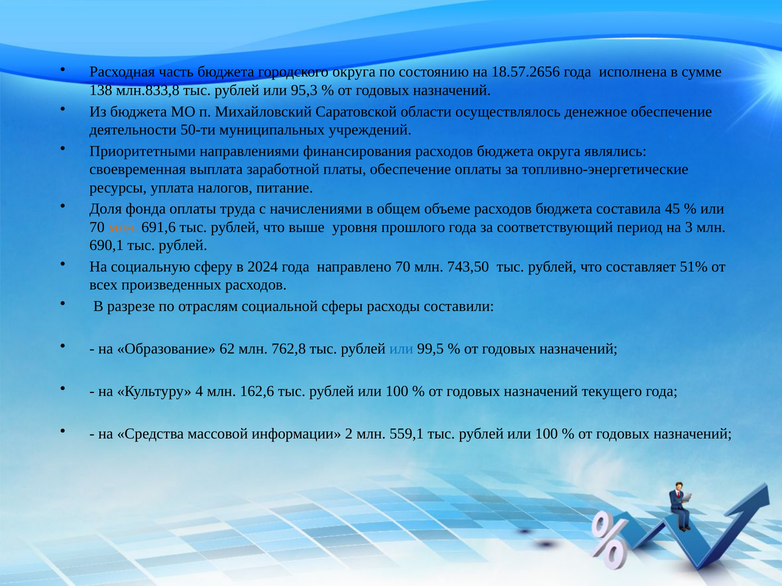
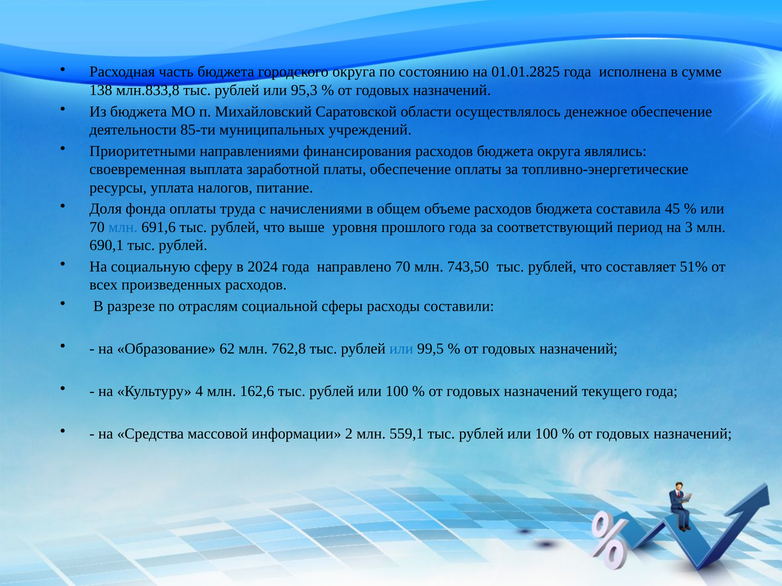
18.57.2656: 18.57.2656 -> 01.01.2825 (526, 72)
50-ти: 50-ти -> 85-ти (198, 130)
млн colour: orange -> blue (123, 227)
